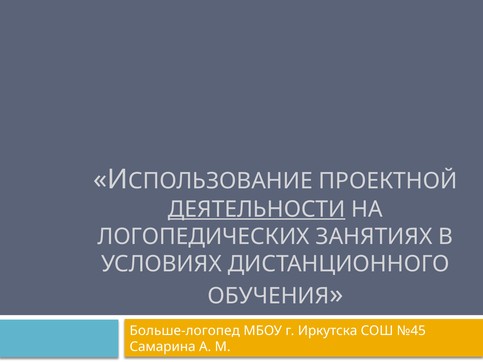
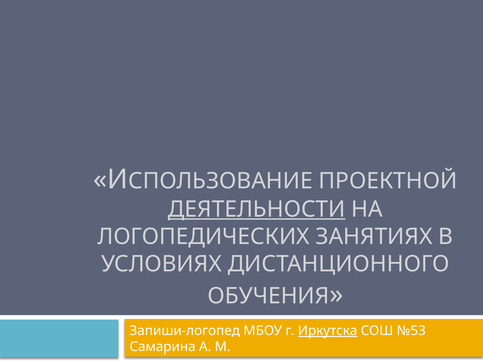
Больше-логопед: Больше-логопед -> Запиши-логопед (185, 331)
Иркутска underline: none -> present (328, 331)
№45: №45 -> №53 (411, 331)
